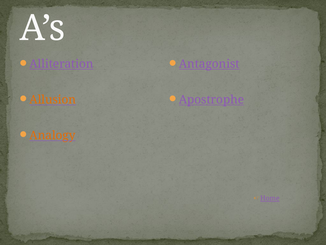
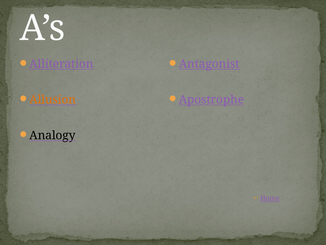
Analogy colour: orange -> black (52, 135)
